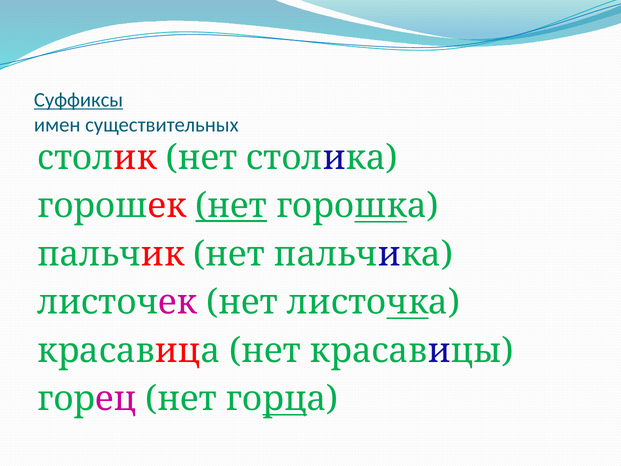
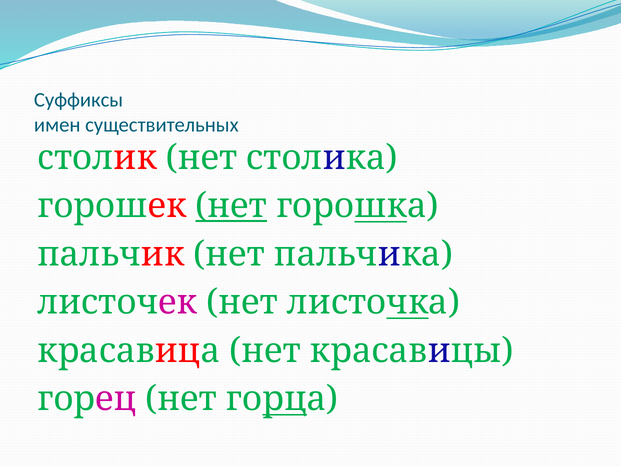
Суффиксы underline: present -> none (79, 100)
